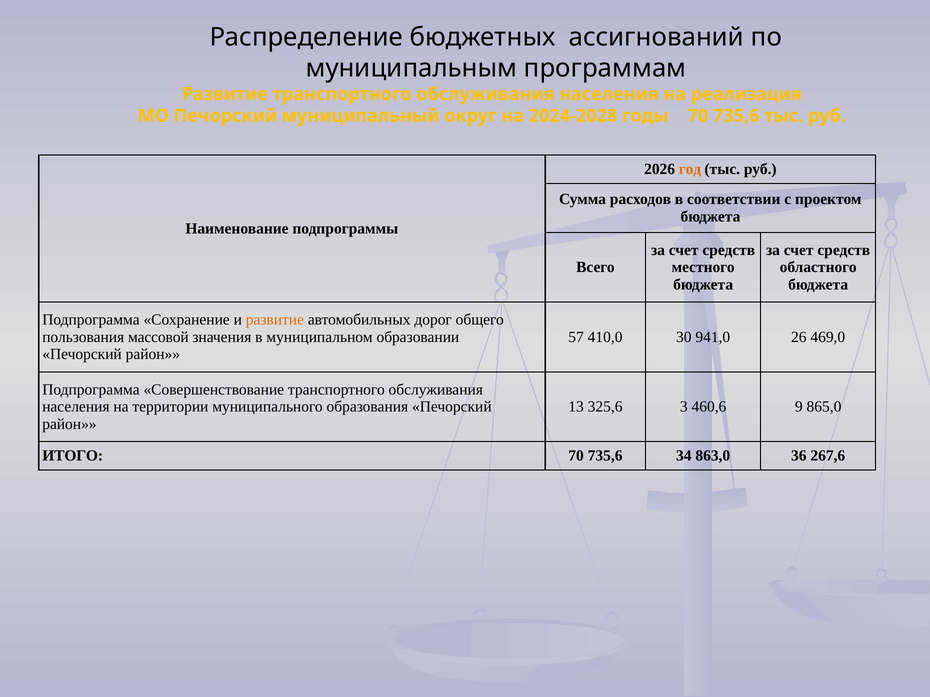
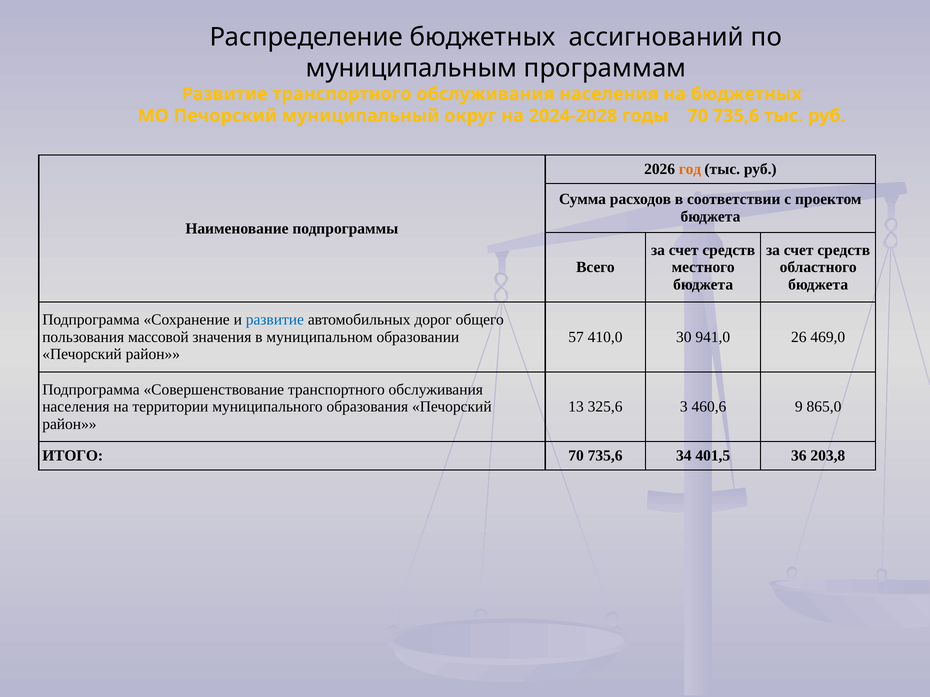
на реализация: реализация -> бюджетных (746, 94)
развитие colour: orange -> blue (275, 320)
863,0: 863,0 -> 401,5 (713, 456)
267,6: 267,6 -> 203,8 (828, 456)
